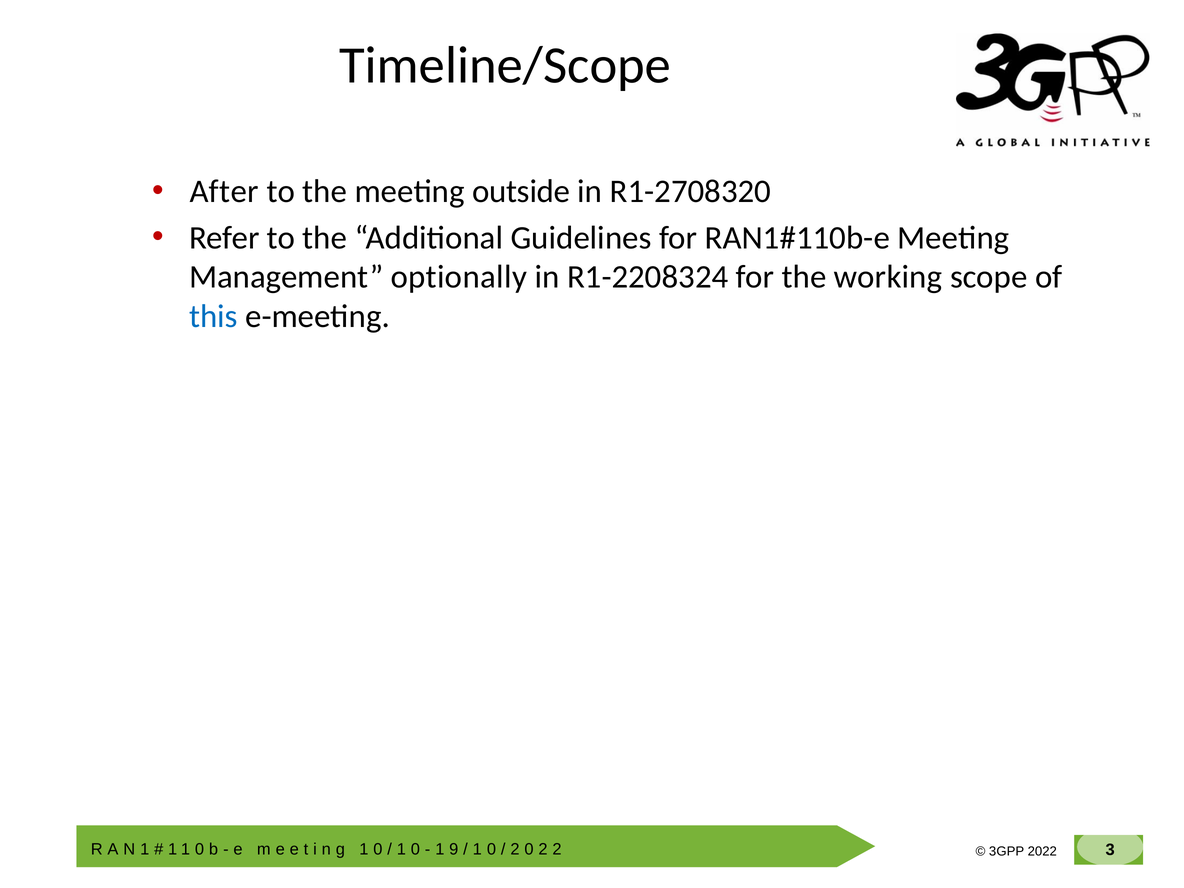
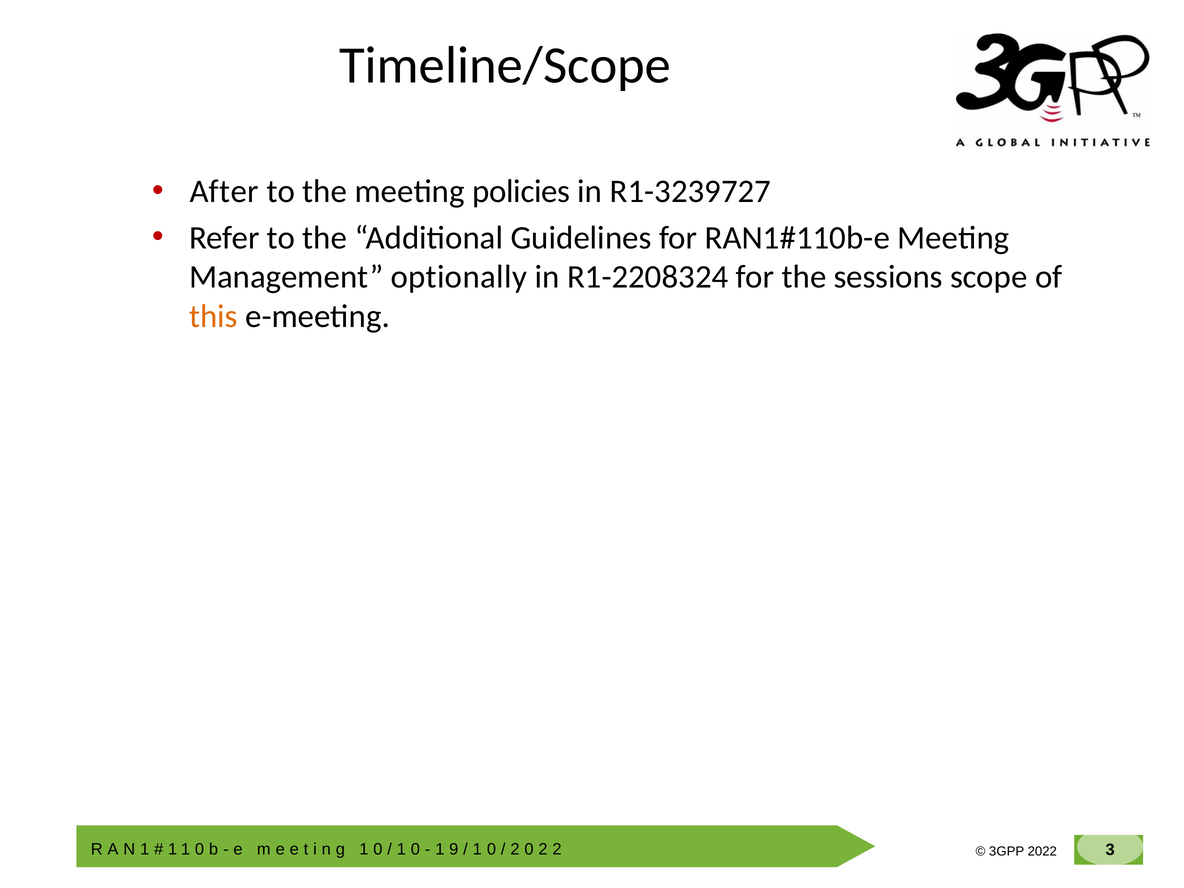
outside: outside -> policies (521, 192)
R1-2708320: R1-2708320 -> R1-3239727 (690, 192)
working: working -> sessions (888, 277)
this colour: blue -> orange (213, 317)
